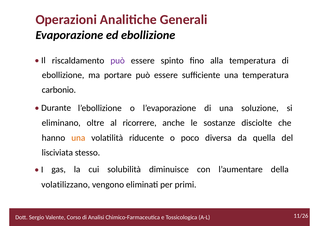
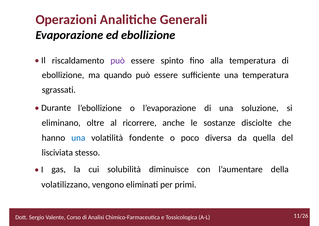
portare: portare -> quando (118, 75)
carbonio: carbonio -> sgrassati (59, 90)
una colour: orange -> blue (78, 137)
riducente: riducente -> fondente (146, 137)
